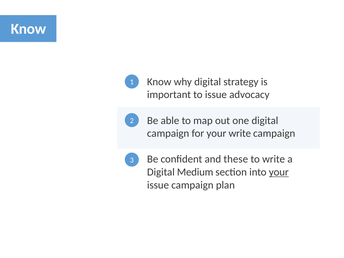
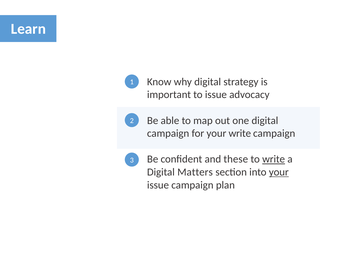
Know: Know -> Learn (28, 29)
write underline: none -> present (274, 159)
Medium: Medium -> Matters (195, 172)
